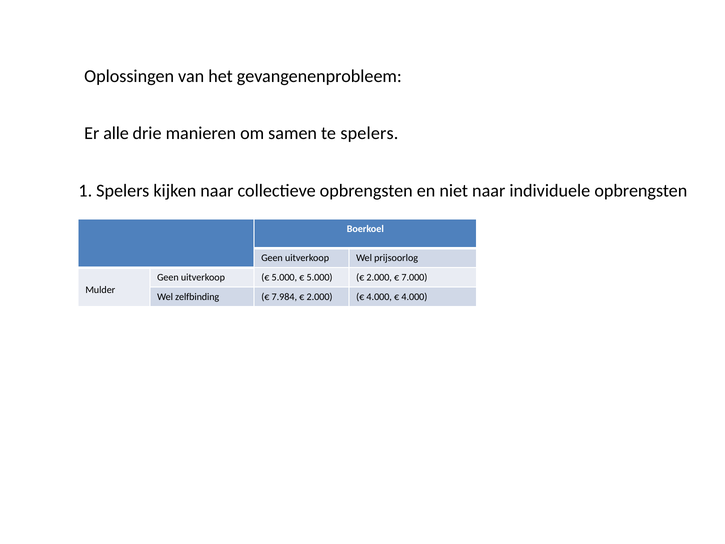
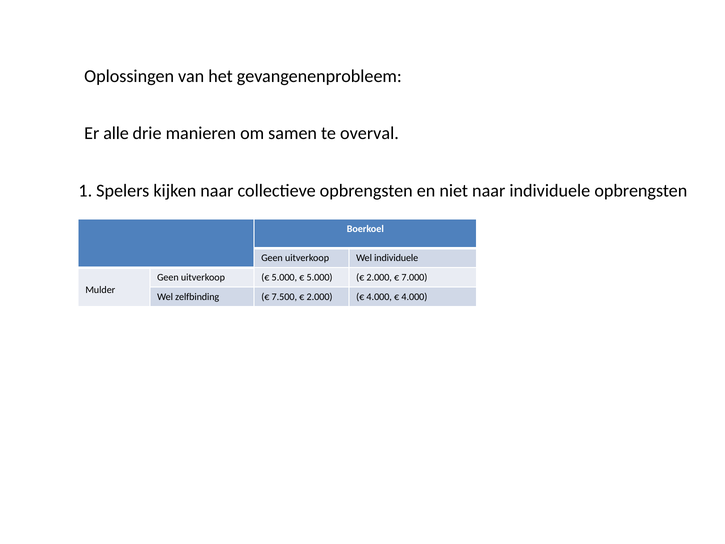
te spelers: spelers -> overval (369, 133)
Wel prijsoorlog: prijsoorlog -> individuele (396, 258)
7.984: 7.984 -> 7.500 (284, 297)
